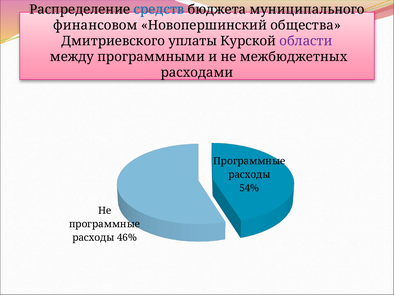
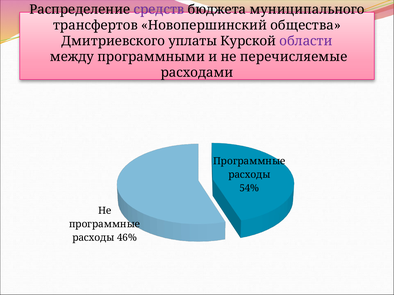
средств colour: blue -> purple (159, 10)
финансовом: финансовом -> трансфертов (95, 25)
межбюджетных: межбюджетных -> перечисляемые (294, 57)
